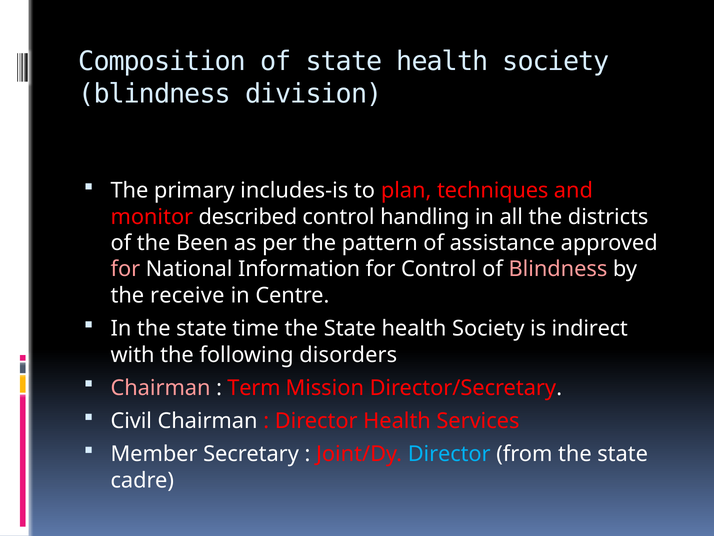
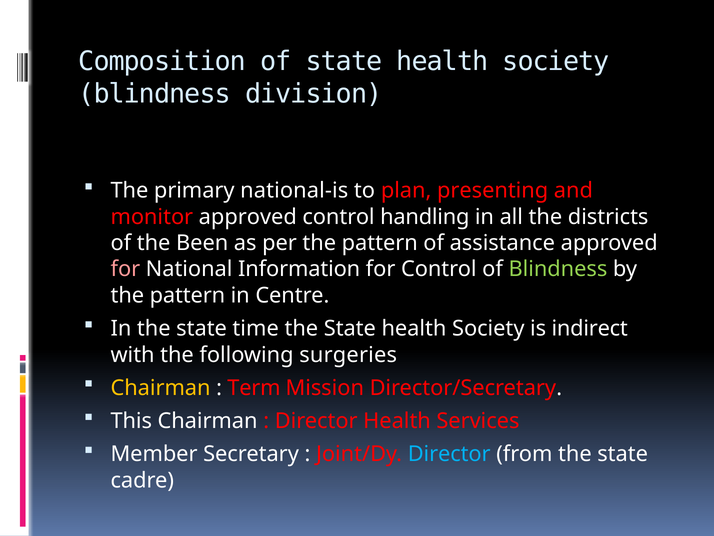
includes-is: includes-is -> national-is (294, 191)
techniques: techniques -> presenting (493, 191)
monitor described: described -> approved (248, 217)
Blindness colour: pink -> light green (558, 269)
receive: receive -> pattern (187, 295)
disorders: disorders -> surgeries (348, 354)
Chairman colour: pink -> yellow (161, 388)
Civil: Civil -> This (131, 421)
